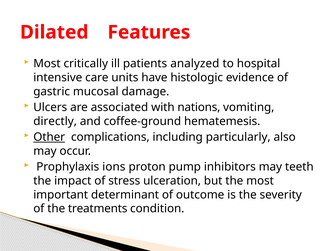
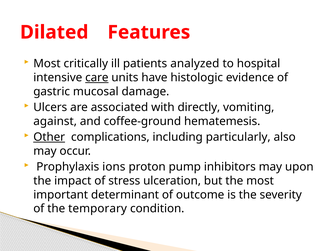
care underline: none -> present (97, 77)
nations: nations -> directly (199, 107)
directly: directly -> against (55, 121)
teeth: teeth -> upon (299, 166)
treatments: treatments -> temporary (98, 208)
